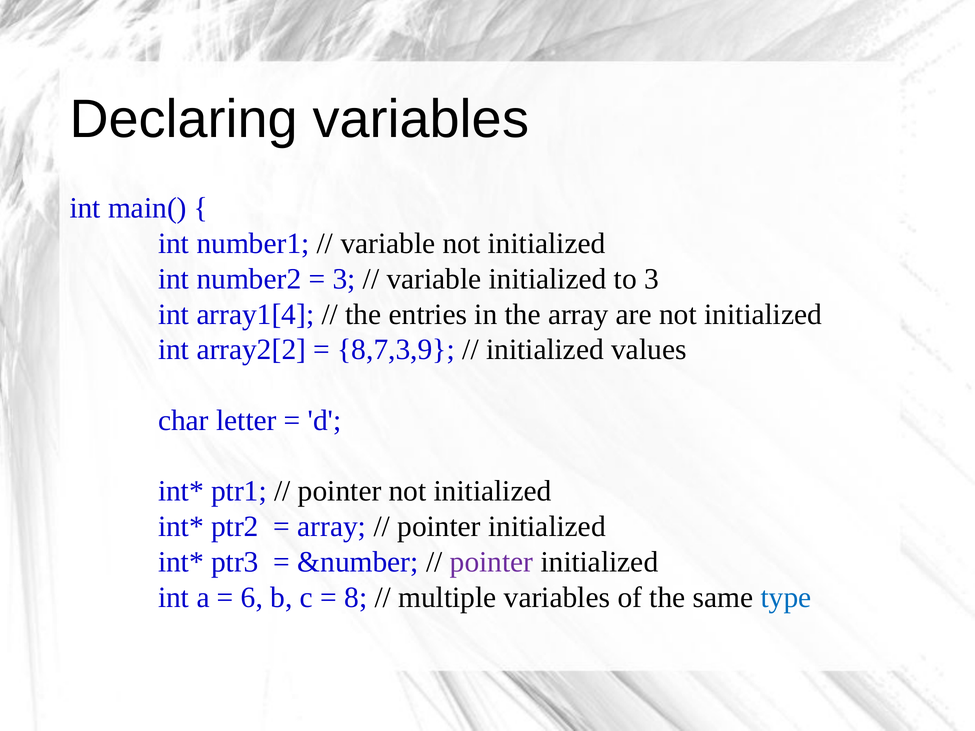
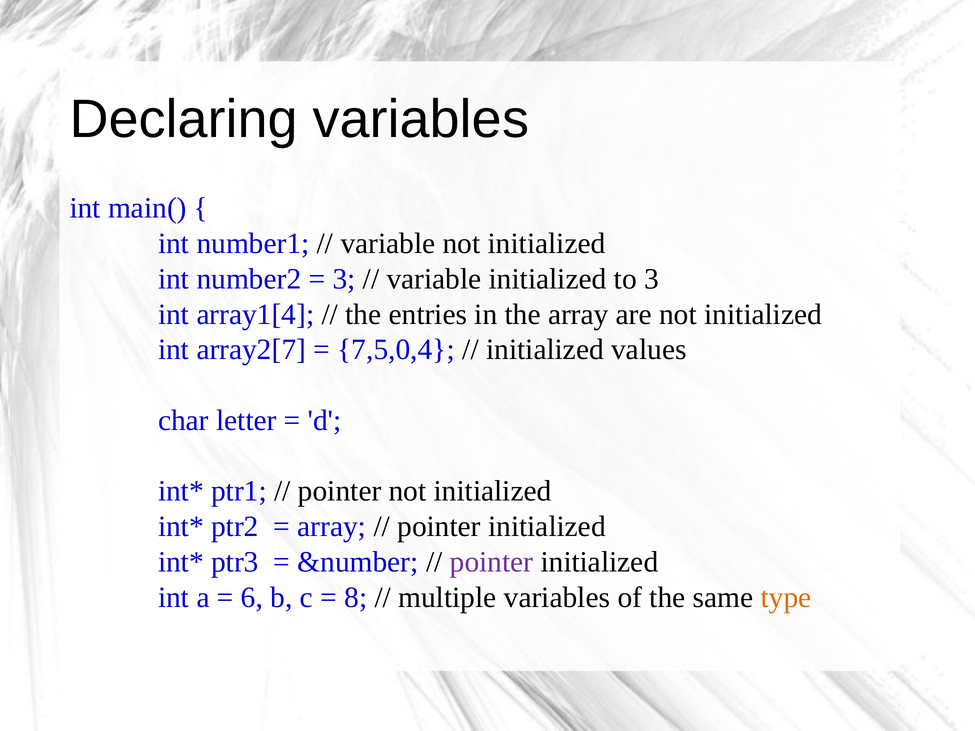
array2[2: array2[2 -> array2[7 (251, 350)
8,7,3,9: 8,7,3,9 -> 7,5,0,4 (396, 350)
type colour: blue -> orange (786, 597)
